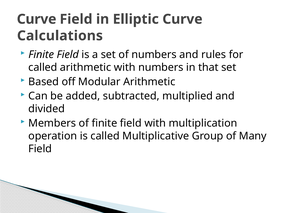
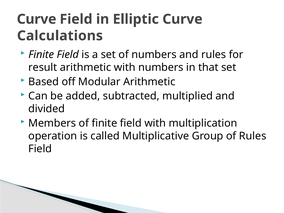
called: called -> result (43, 67)
of Many: Many -> Rules (253, 136)
